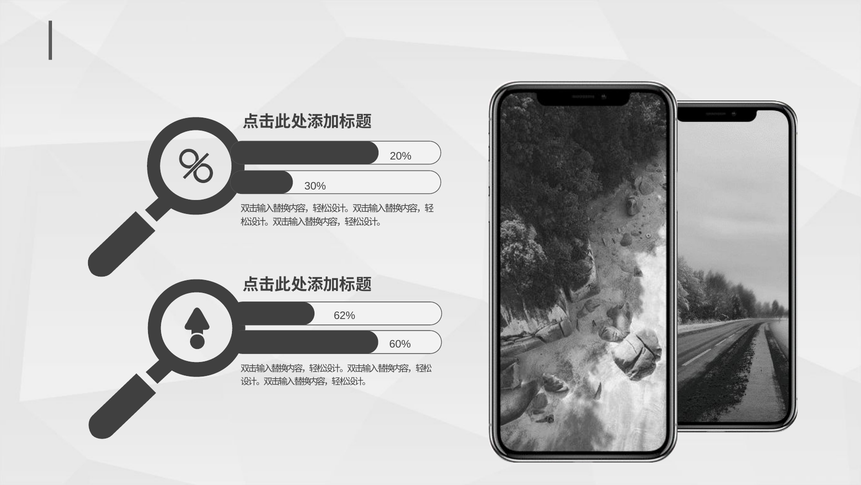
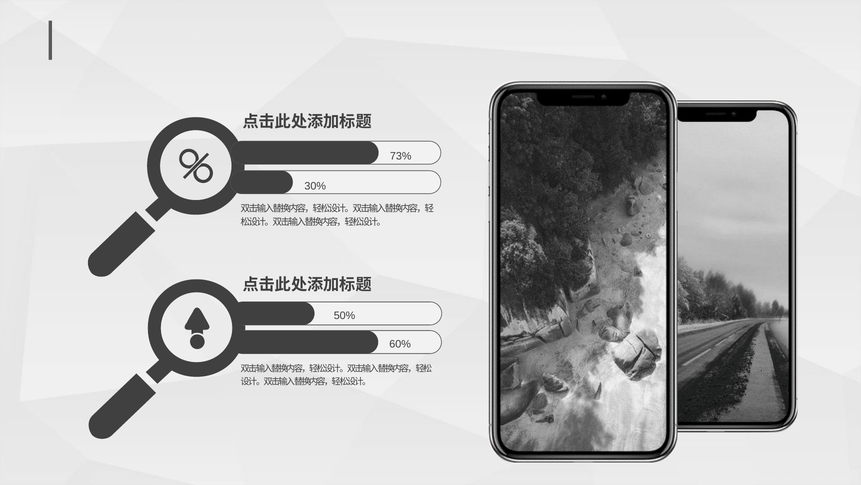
20%: 20% -> 73% (401, 156)
62%: 62% -> 50% (345, 315)
